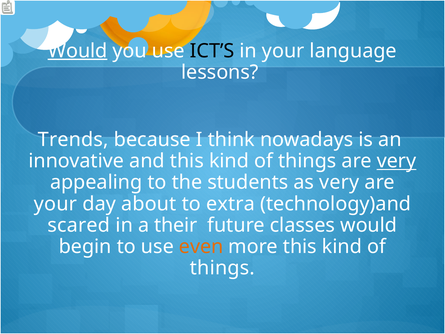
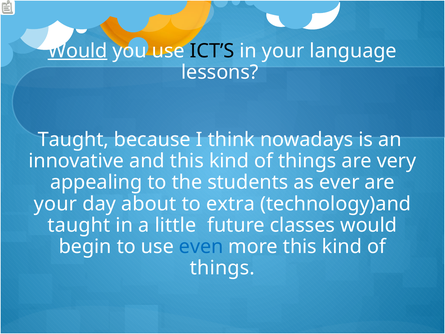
Trends: Trends -> Taught (73, 140)
very underline: present -> none (397, 161)
as very: very -> ever (339, 182)
scared: scared -> taught (79, 225)
their: their -> little (176, 225)
even colour: orange -> blue (201, 246)
